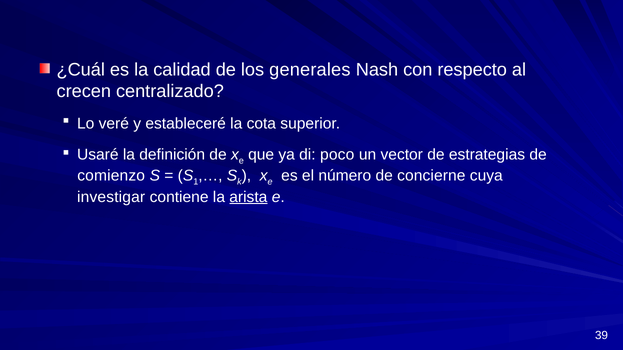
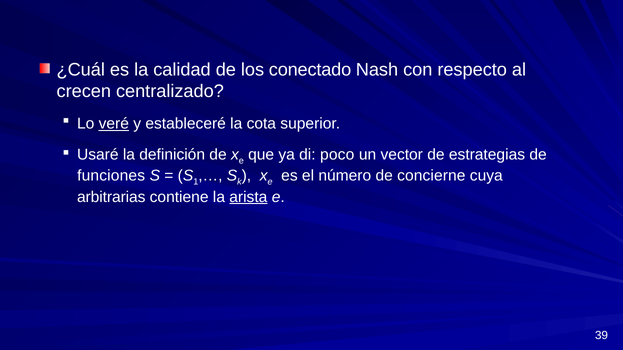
generales: generales -> conectado (310, 70)
veré underline: none -> present (114, 124)
comienzo: comienzo -> funciones (111, 176)
investigar: investigar -> arbitrarias (111, 197)
